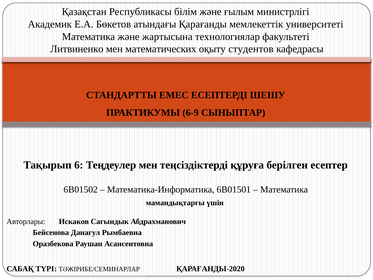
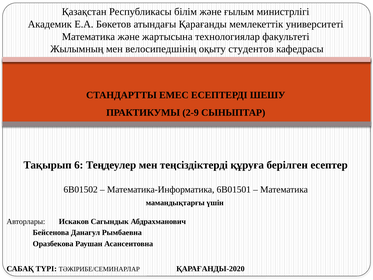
Литвиненко: Литвиненко -> Жылымның (77, 49)
математических: математических -> велосипедшінің (161, 49)
6-9: 6-9 -> 2-9 (191, 113)
